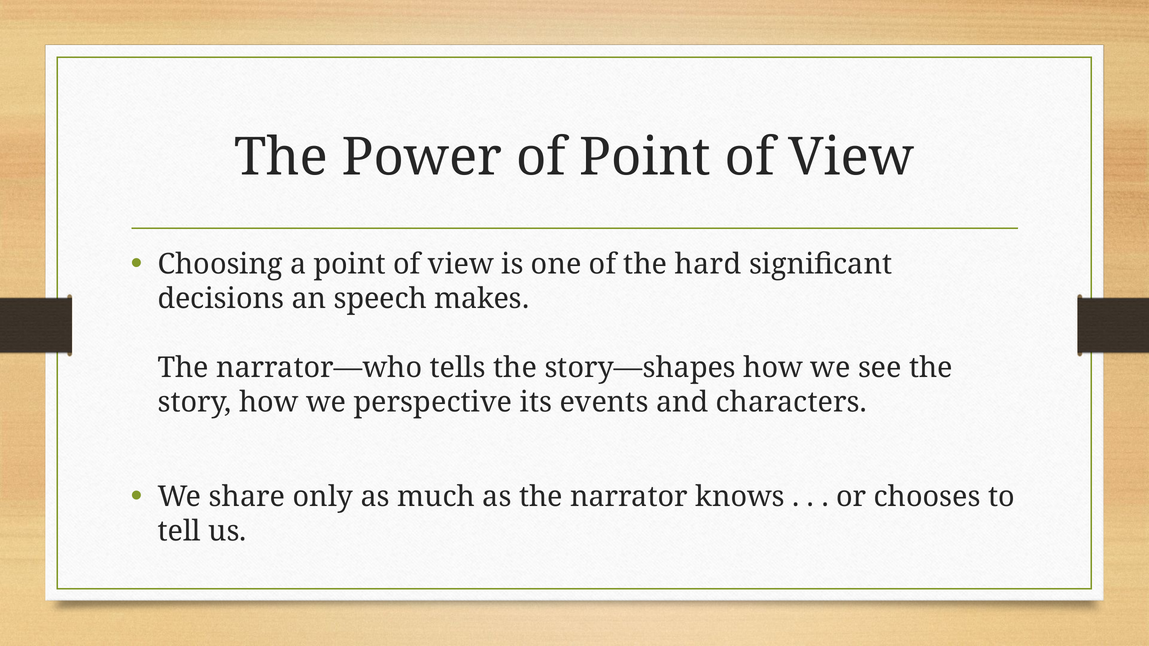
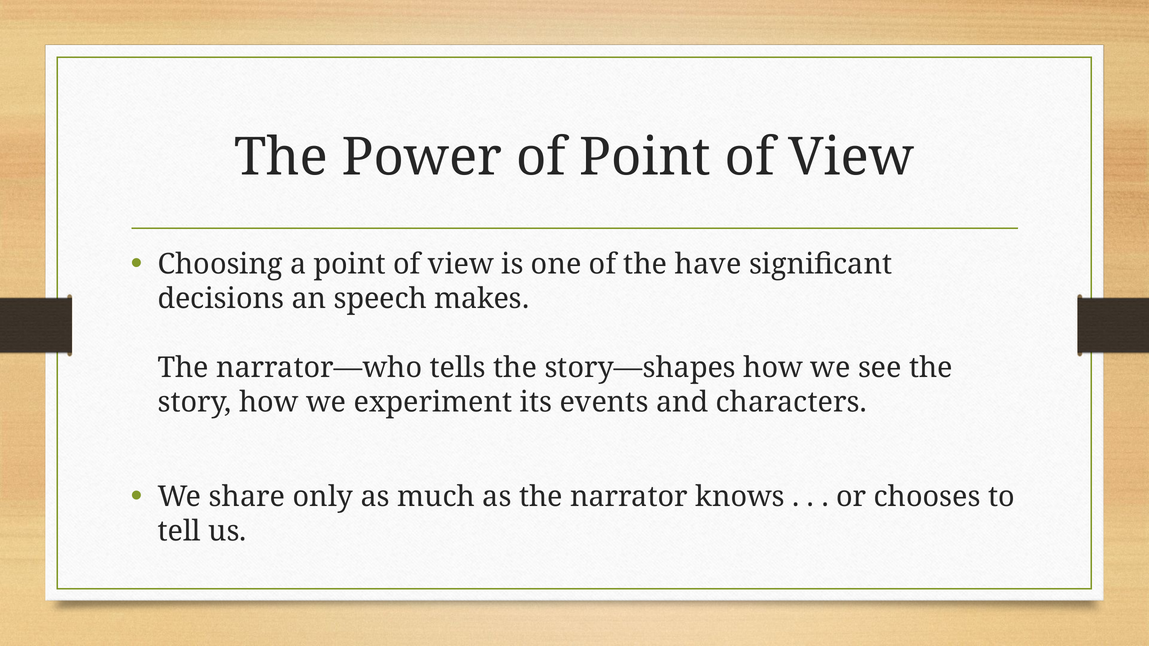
hard: hard -> have (708, 265)
perspective: perspective -> experiment (433, 402)
